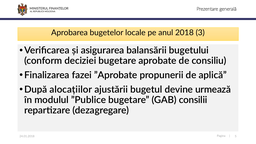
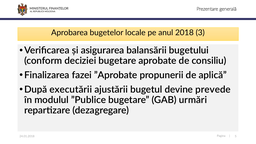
alocațiilor: alocațiilor -> executării (71, 90)
urmează: urmează -> prevede (213, 90)
consilii: consilii -> urmări (193, 100)
